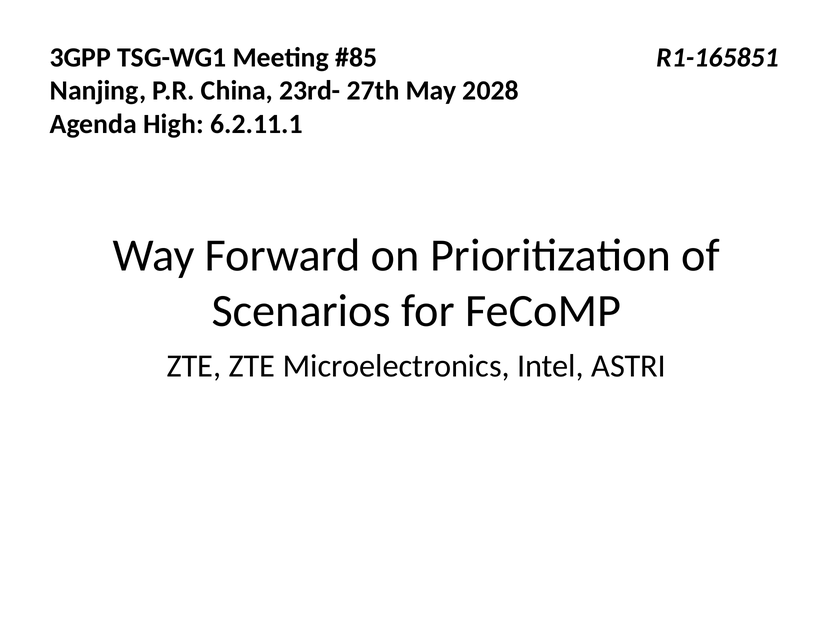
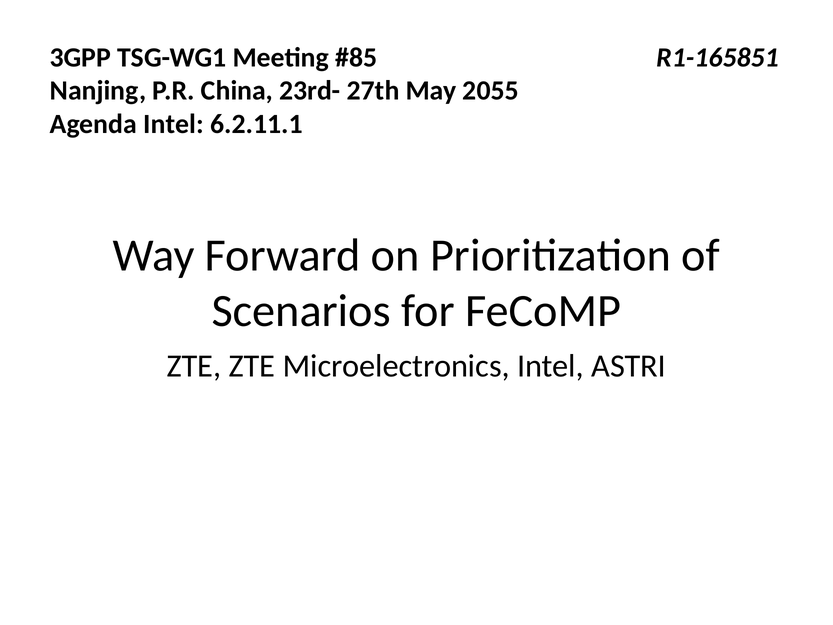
2028: 2028 -> 2055 (491, 91)
Agenda High: High -> Intel (174, 124)
